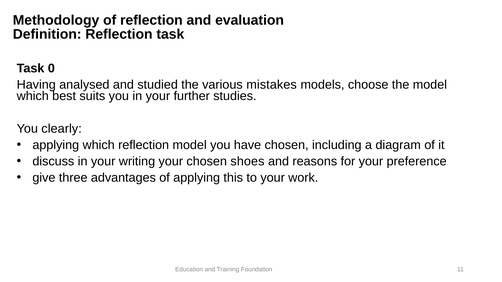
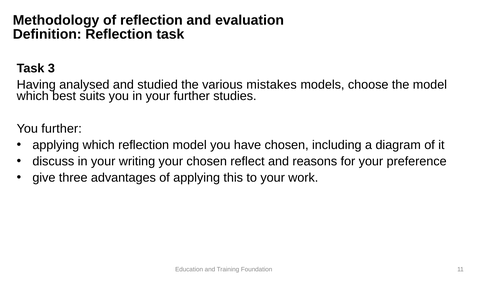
0: 0 -> 3 (51, 69)
You clearly: clearly -> further (62, 129)
shoes: shoes -> reflect (248, 162)
